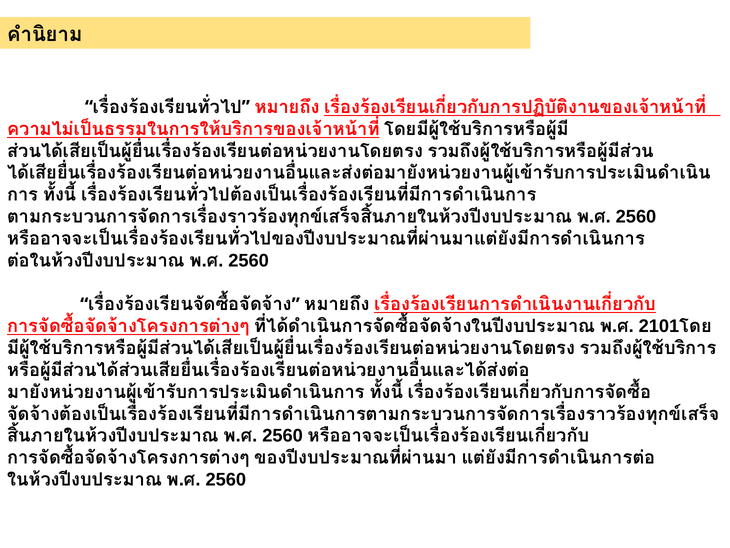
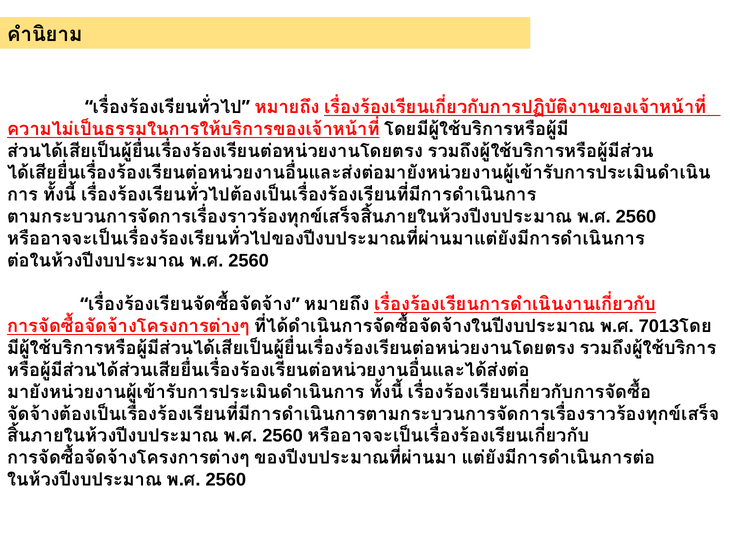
2101: 2101 -> 7013 (659, 326)
